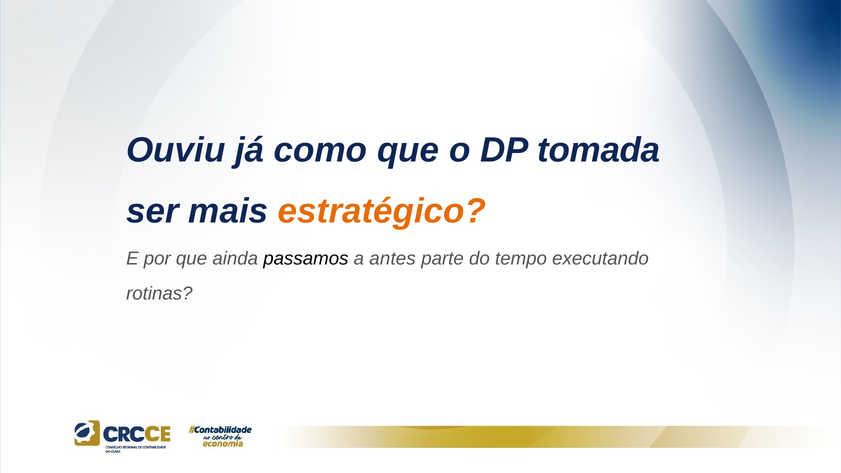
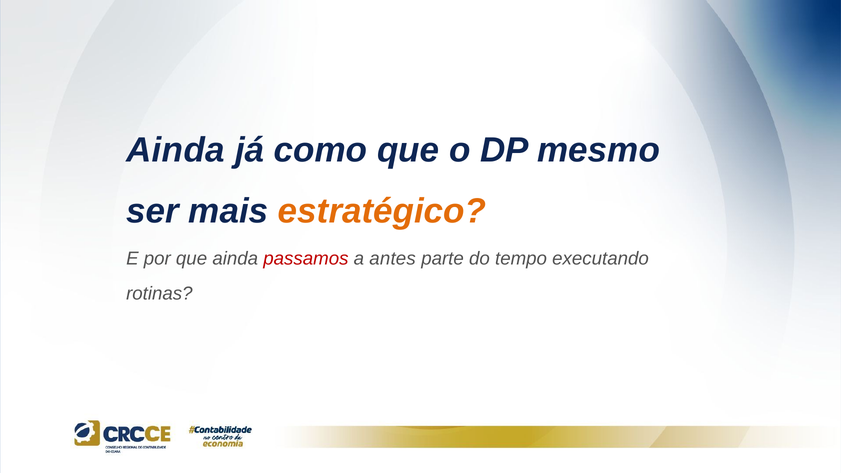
Ouviu: Ouviu -> Ainda (176, 150)
tomada: tomada -> mesmo (599, 150)
passamos colour: black -> red (306, 258)
